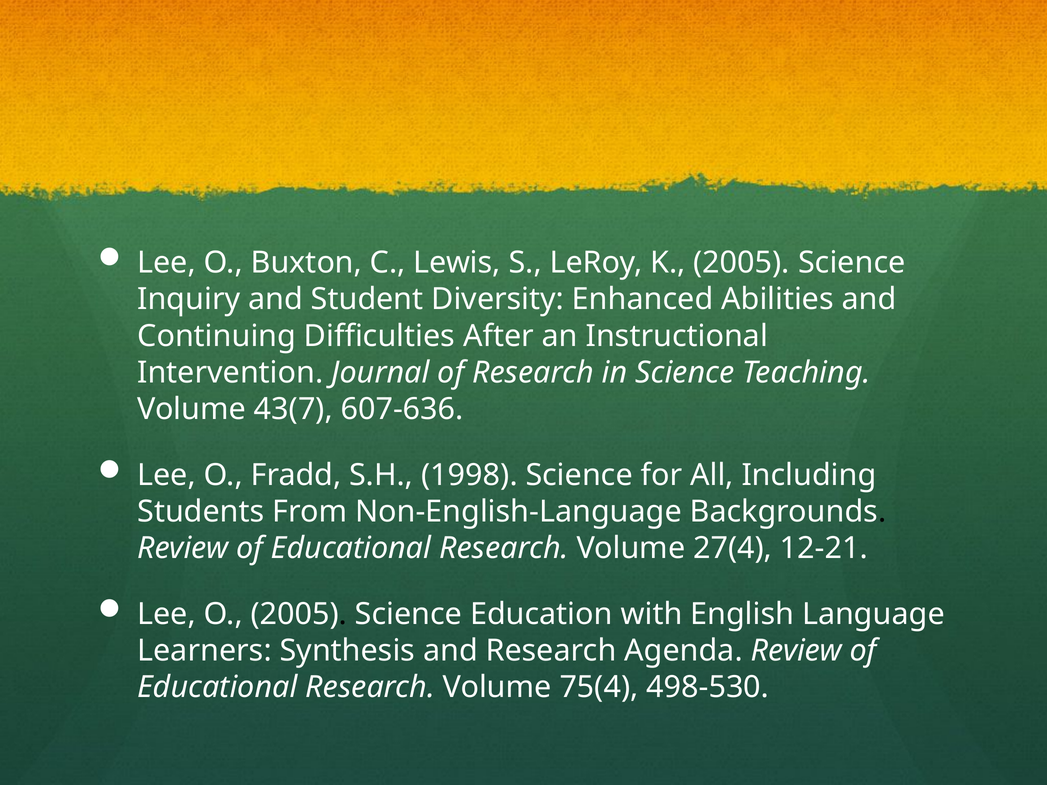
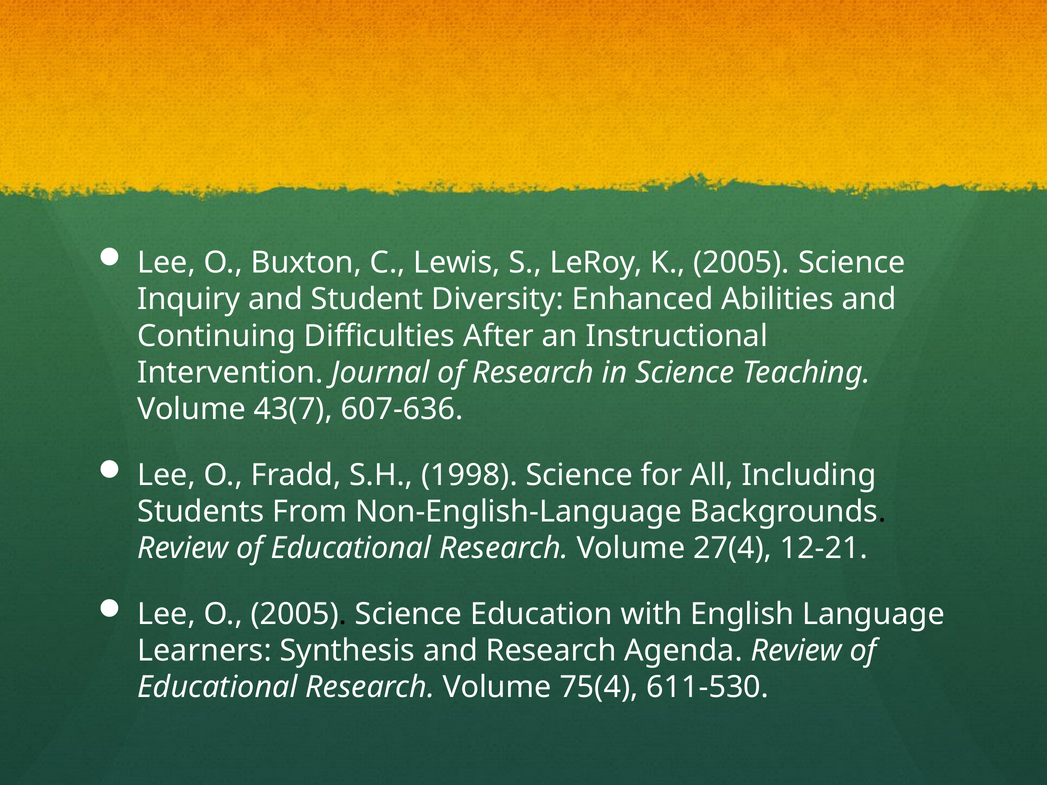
498-530: 498-530 -> 611-530 (708, 687)
